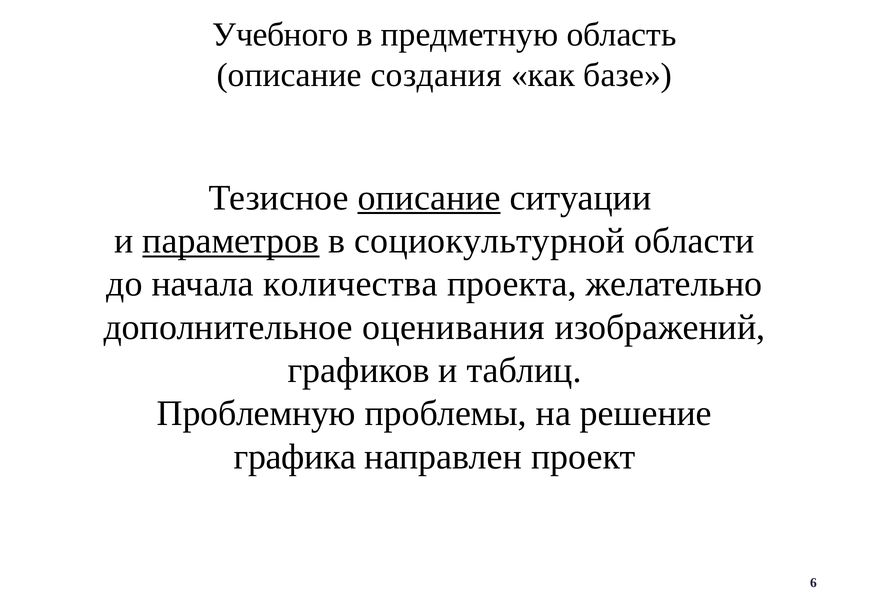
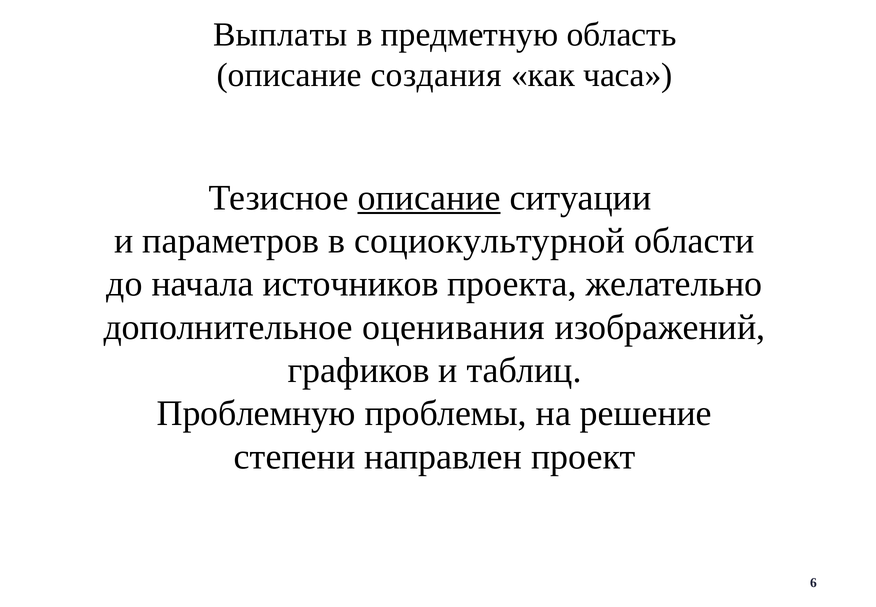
Учебного: Учебного -> Выплаты (280, 35)
базе: базе -> часа (628, 75)
параметров underline: present -> none (231, 241)
количества: количества -> источников (351, 284)
графика: графика -> степени (295, 456)
